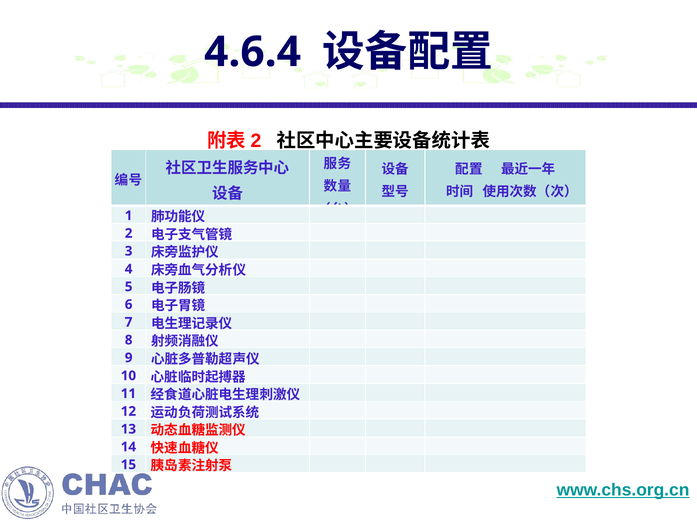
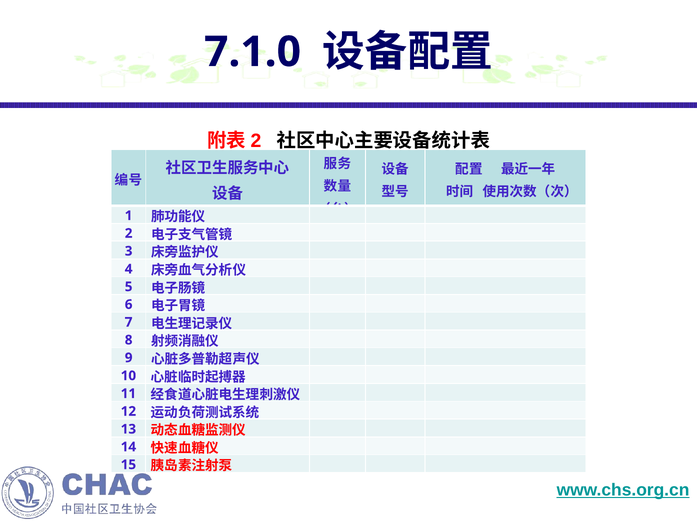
4.6.4: 4.6.4 -> 7.1.0 (253, 52)
